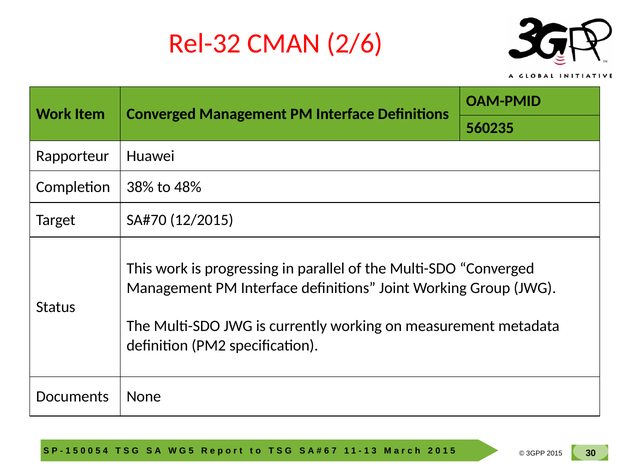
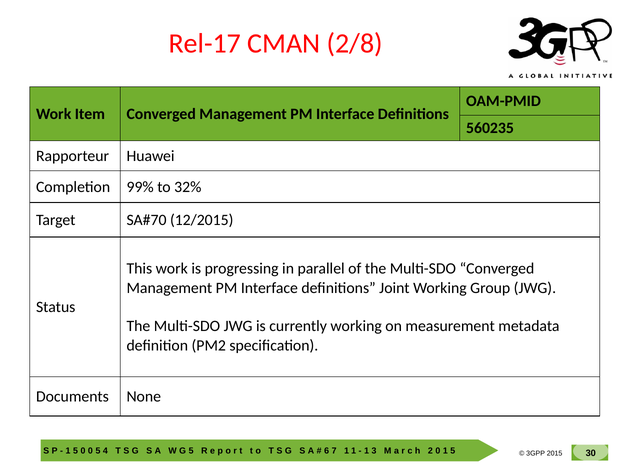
Rel-32: Rel-32 -> Rel-17 (205, 44)
2/6: 2/6 -> 2/8 (355, 44)
38%: 38% -> 99% (140, 187)
48%: 48% -> 32% (188, 187)
